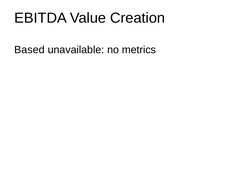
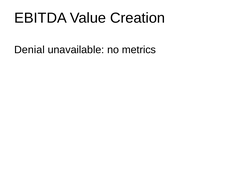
Based: Based -> Denial (29, 50)
